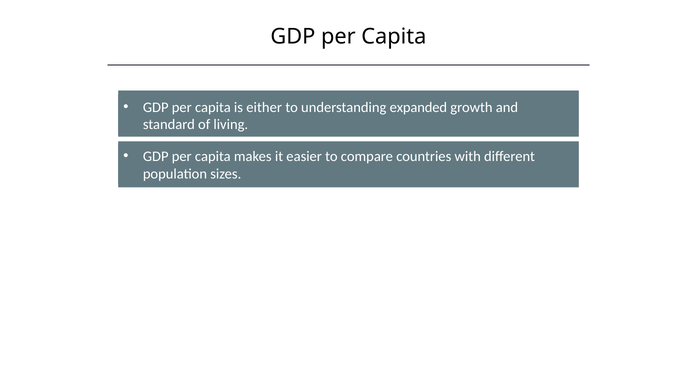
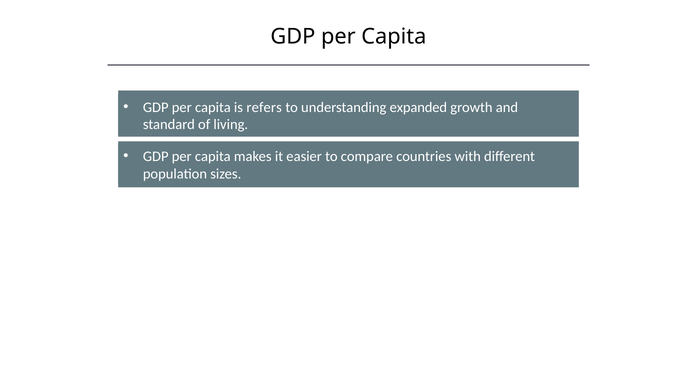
either: either -> refers (264, 107)
